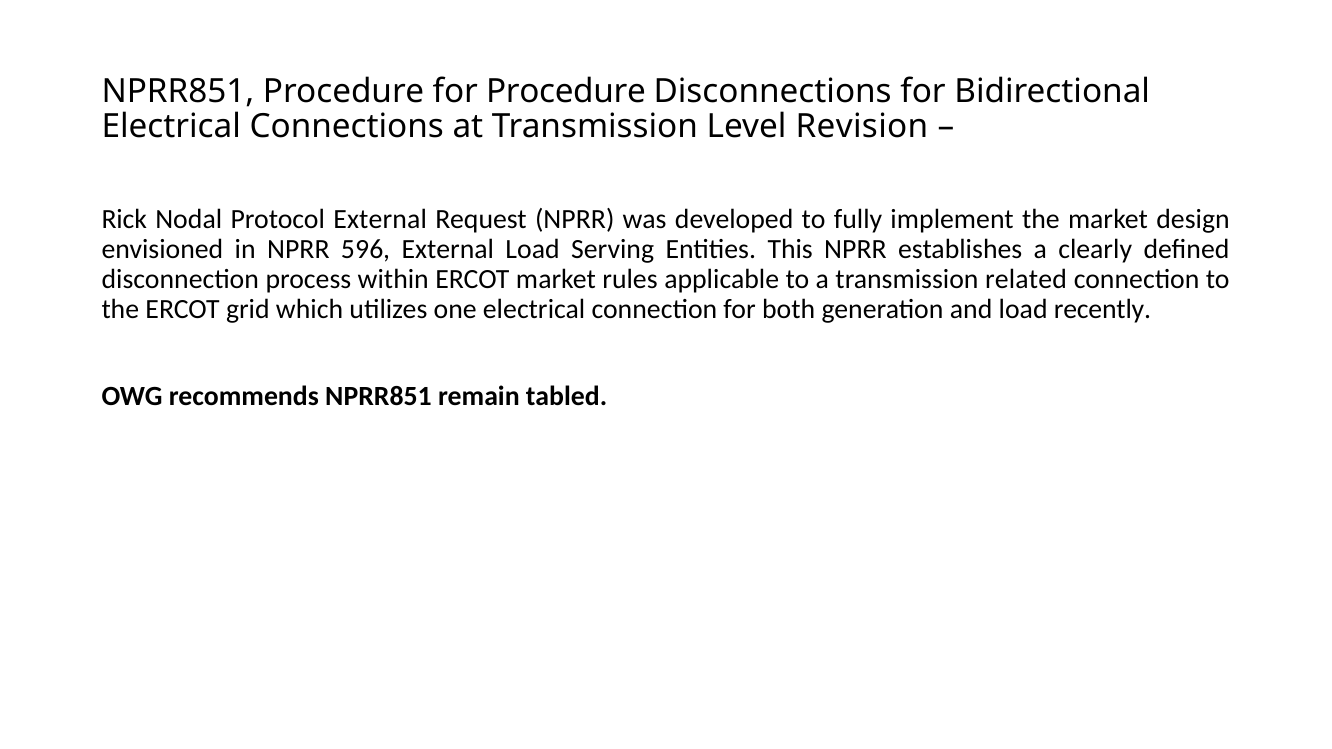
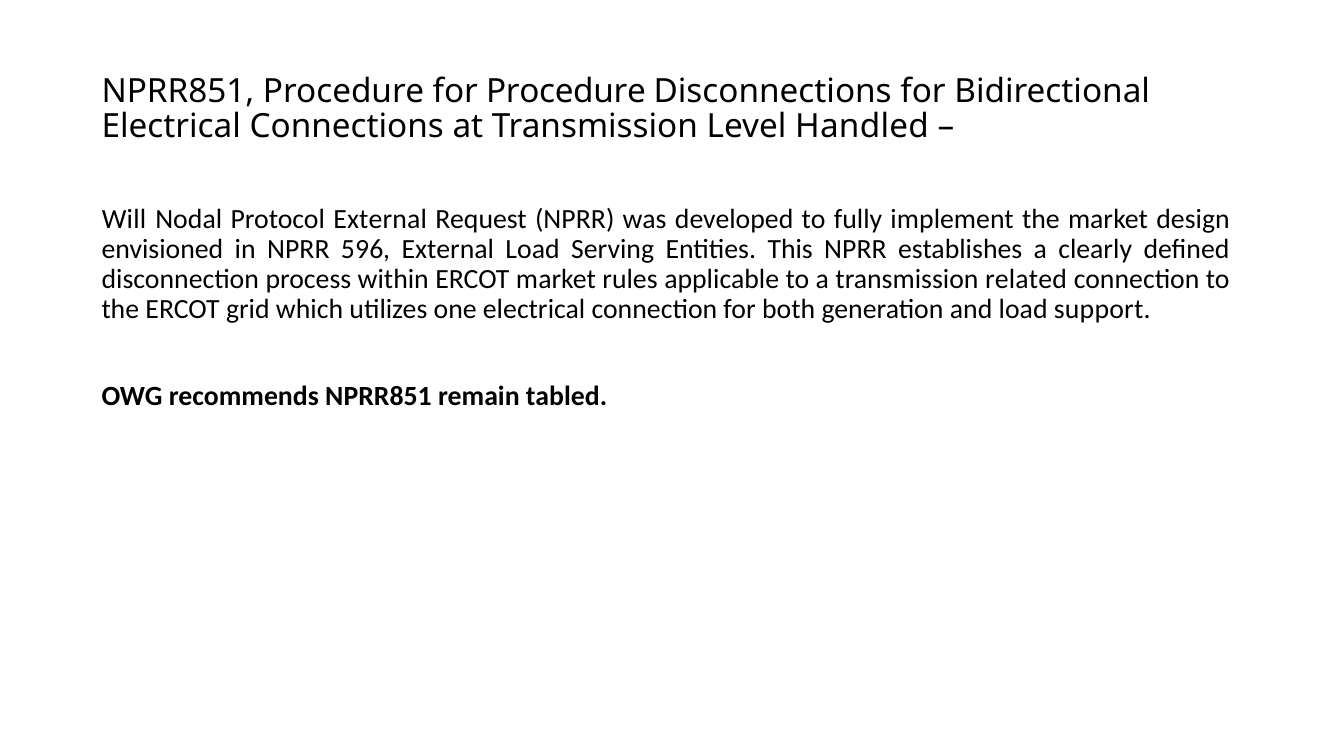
Revision: Revision -> Handled (862, 127)
Rick: Rick -> Will (124, 219)
recently: recently -> support (1102, 309)
